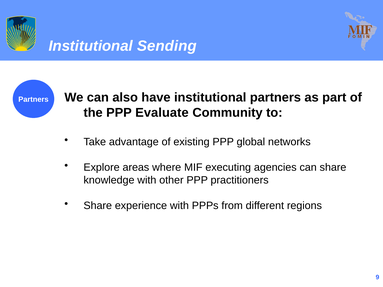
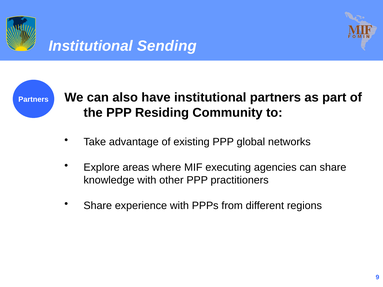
Evaluate: Evaluate -> Residing (162, 113)
